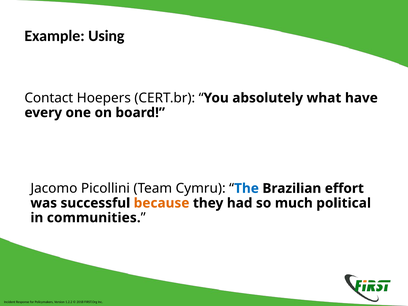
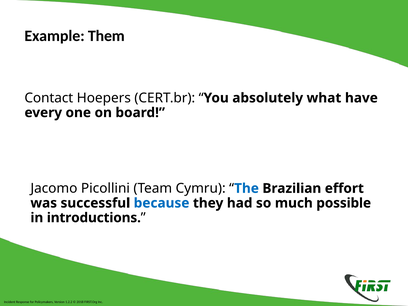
Using: Using -> Them (106, 36)
because colour: orange -> blue (162, 203)
political: political -> possible (344, 203)
communities: communities -> introductions (94, 218)
